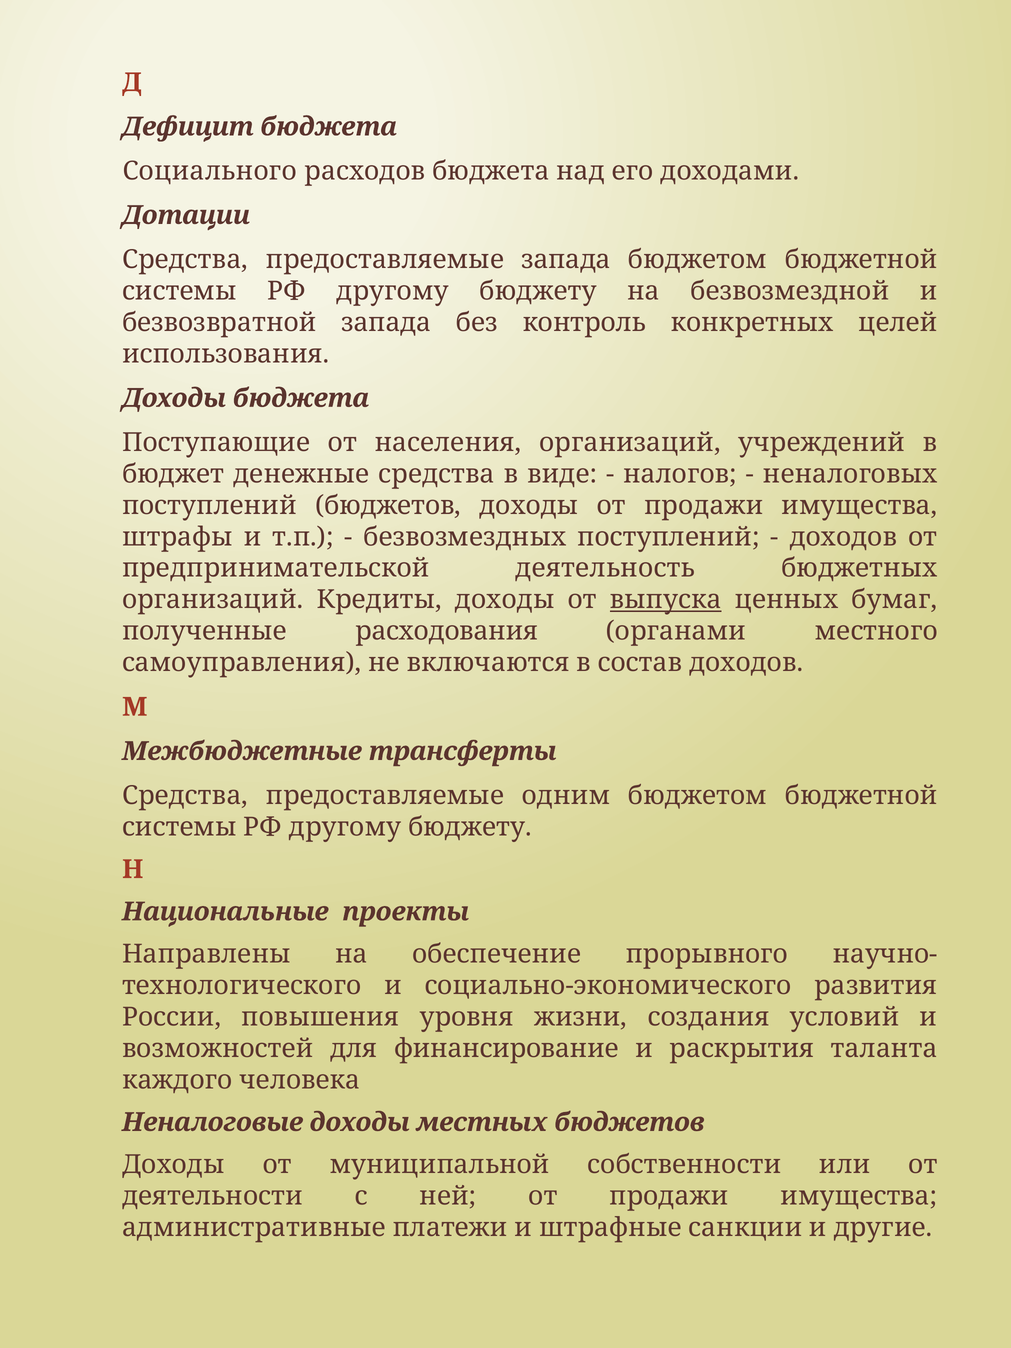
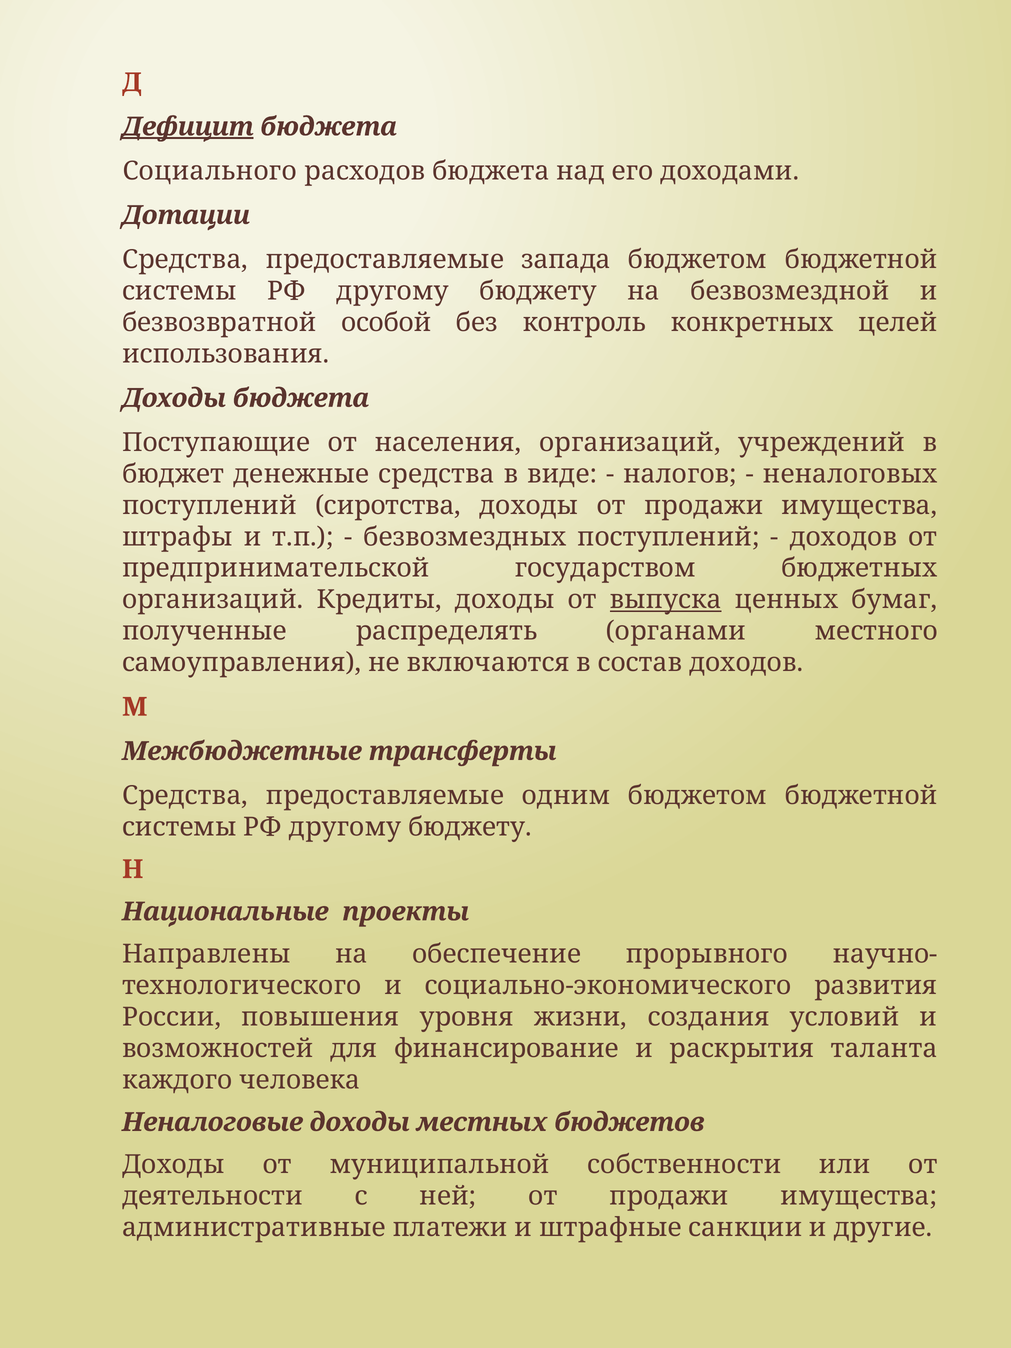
Дефицит underline: none -> present (188, 127)
безвозвратной запада: запада -> особой (386, 322)
поступлений бюджетов: бюджетов -> сиротства (388, 505)
деятельность: деятельность -> государством (605, 568)
расходования: расходования -> распределять (446, 631)
